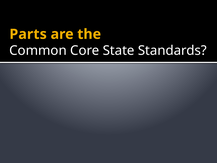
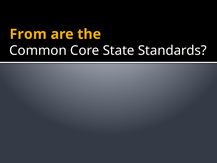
Parts: Parts -> From (28, 34)
